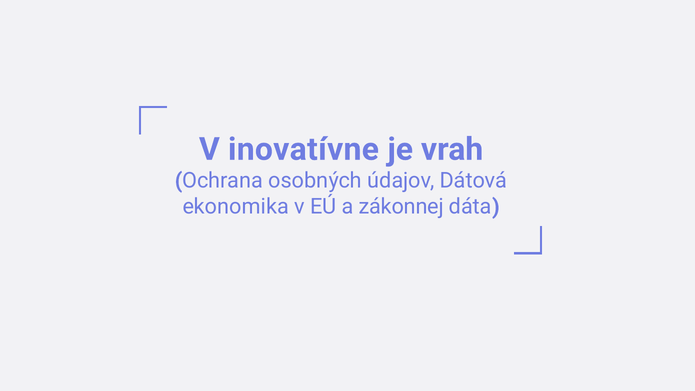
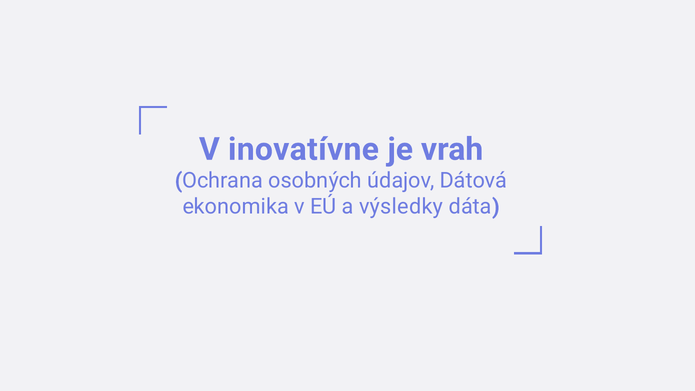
zákonnej: zákonnej -> výsledky (401, 207)
